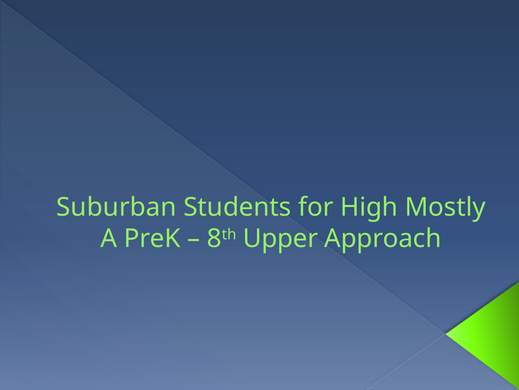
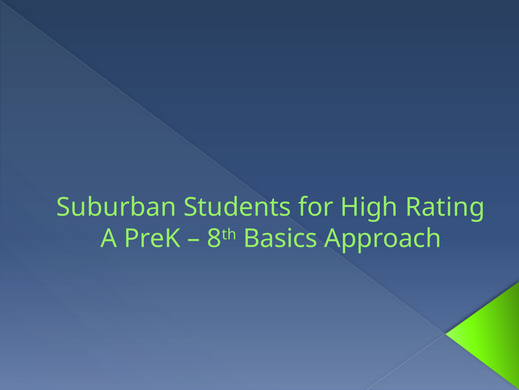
Mostly: Mostly -> Rating (445, 207)
Upper: Upper -> Basics (280, 238)
